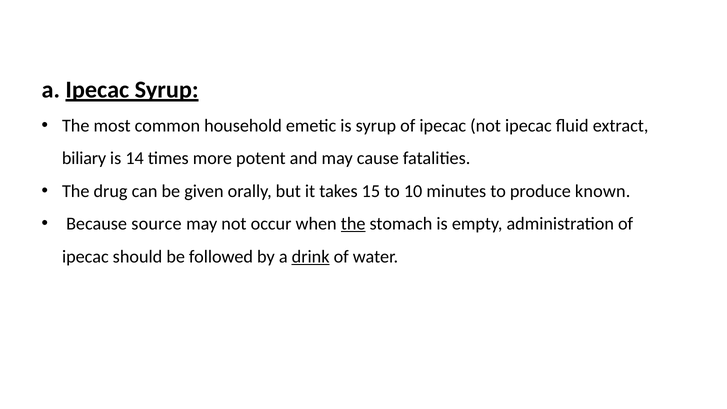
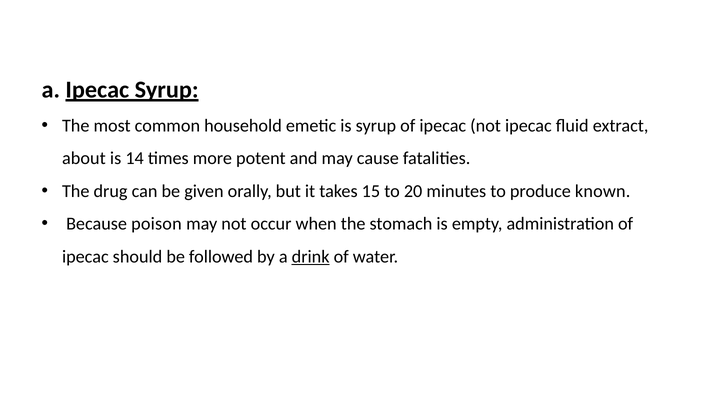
biliary: biliary -> about (84, 158)
10: 10 -> 20 (413, 191)
source: source -> poison (156, 224)
the underline: present -> none (353, 224)
